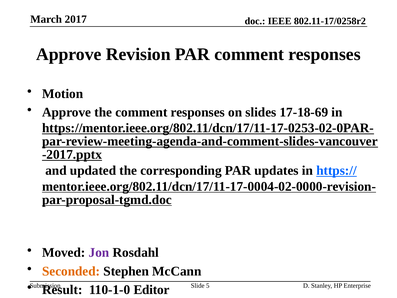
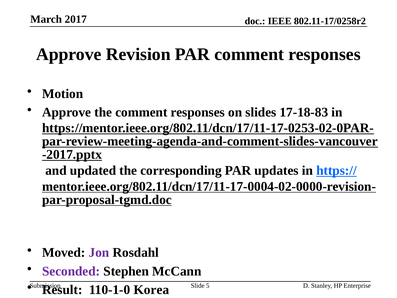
17-18-69: 17-18-69 -> 17-18-83 (304, 112)
Seconded colour: orange -> purple (71, 271)
Editor: Editor -> Korea (151, 289)
